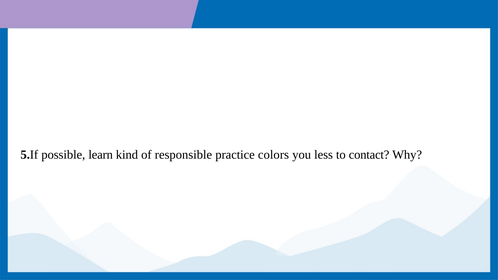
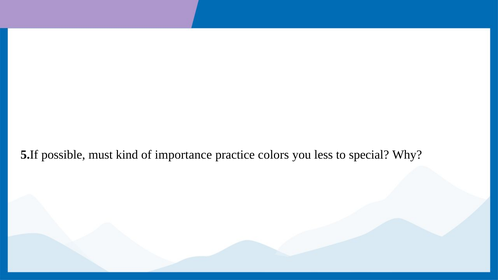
learn: learn -> must (101, 155)
responsible: responsible -> importance (183, 155)
contact: contact -> special (369, 155)
